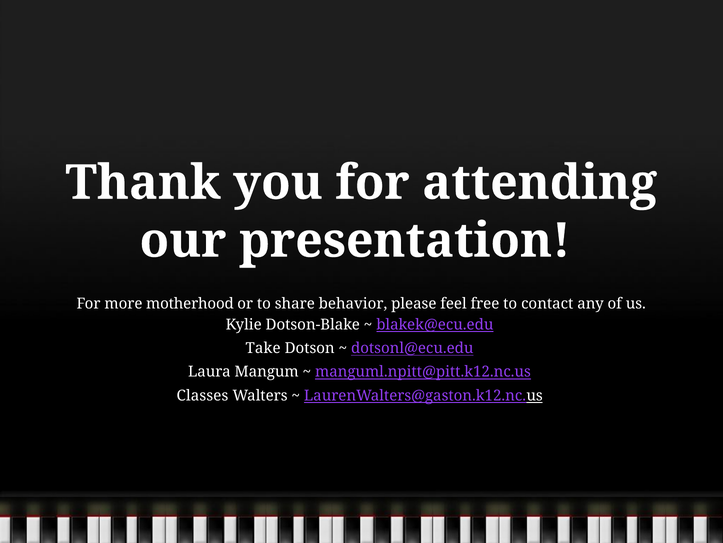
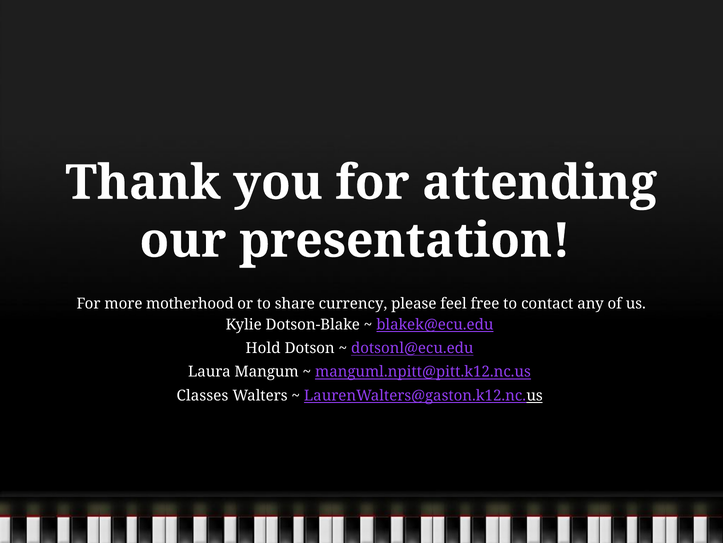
behavior: behavior -> currency (353, 303)
Take: Take -> Hold (263, 348)
